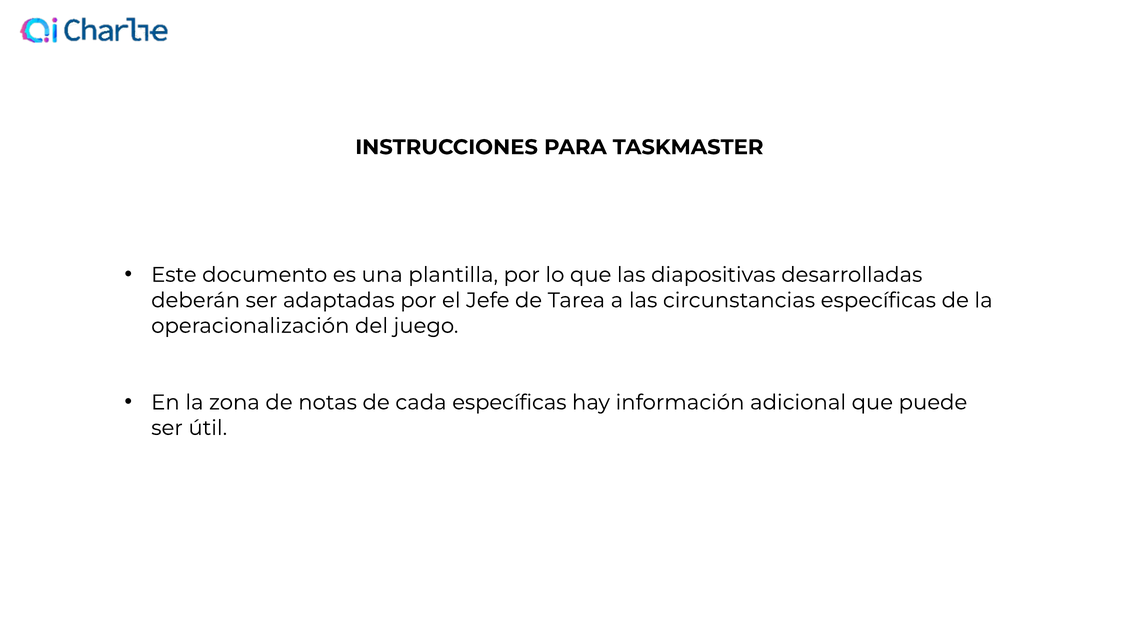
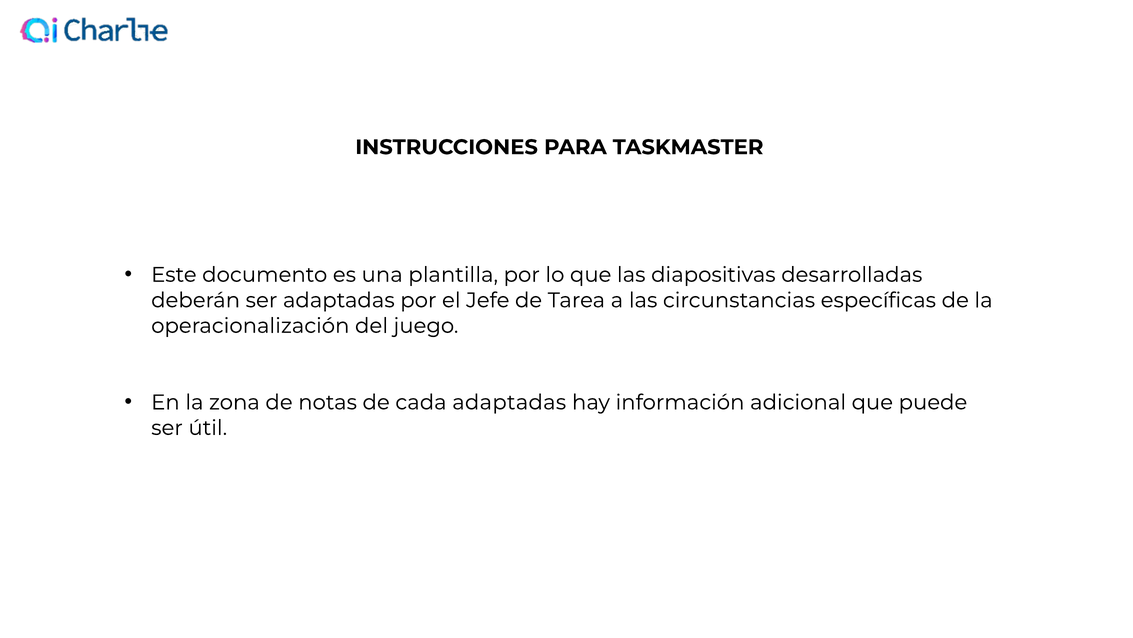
cada específicas: específicas -> adaptadas (509, 402)
